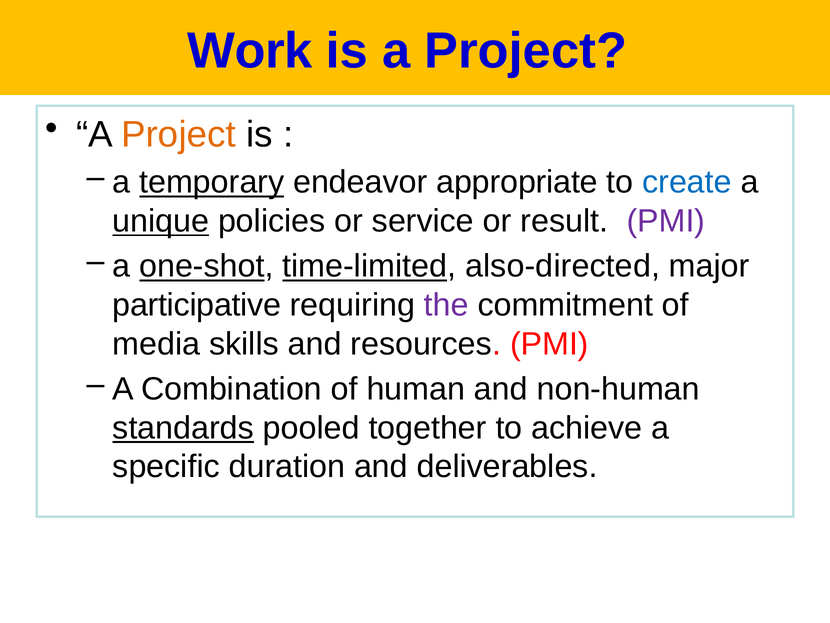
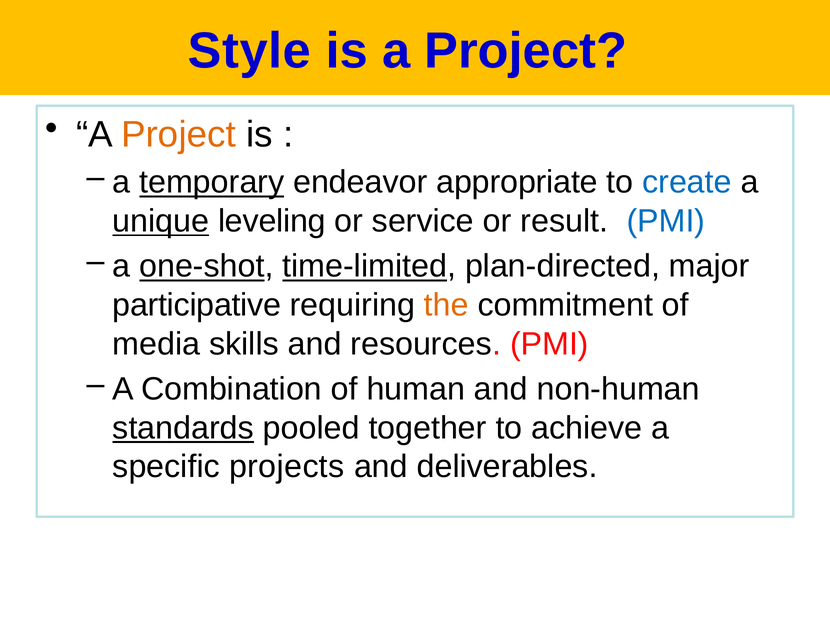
Work: Work -> Style (250, 51)
policies: policies -> leveling (272, 221)
PMI colour: purple -> blue (666, 221)
also-directed: also-directed -> plan-directed (563, 266)
the colour: purple -> orange (446, 305)
duration: duration -> projects (287, 466)
